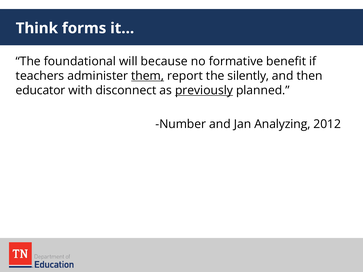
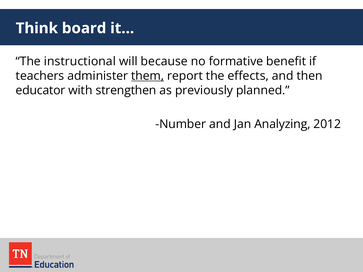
forms: forms -> board (84, 28)
foundational: foundational -> instructional (80, 61)
silently: silently -> effects (248, 76)
disconnect: disconnect -> strengthen (126, 90)
previously underline: present -> none (204, 90)
